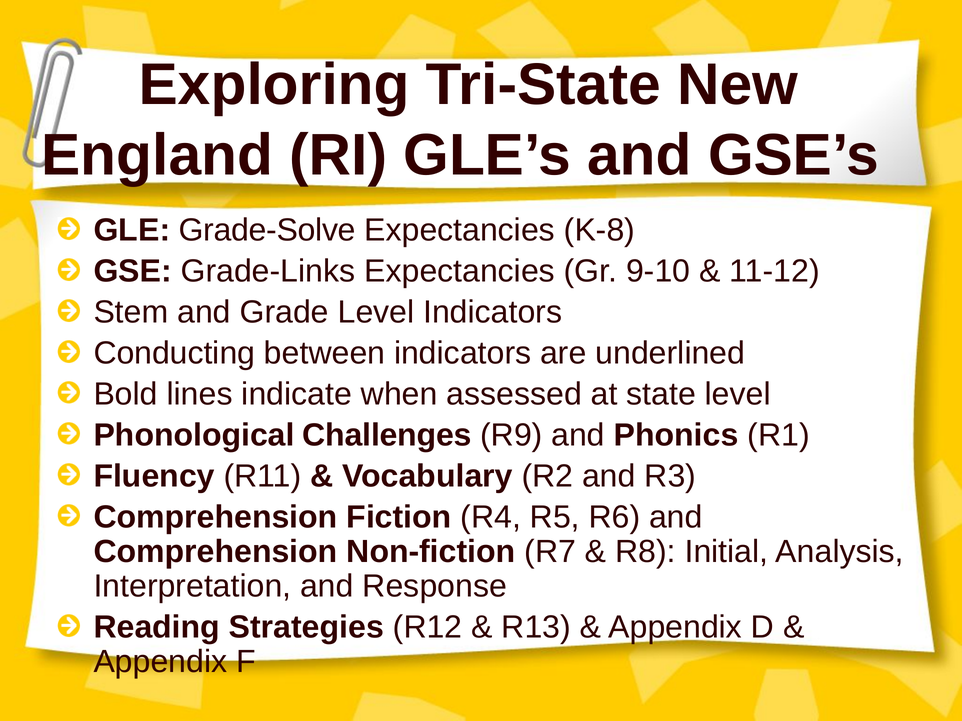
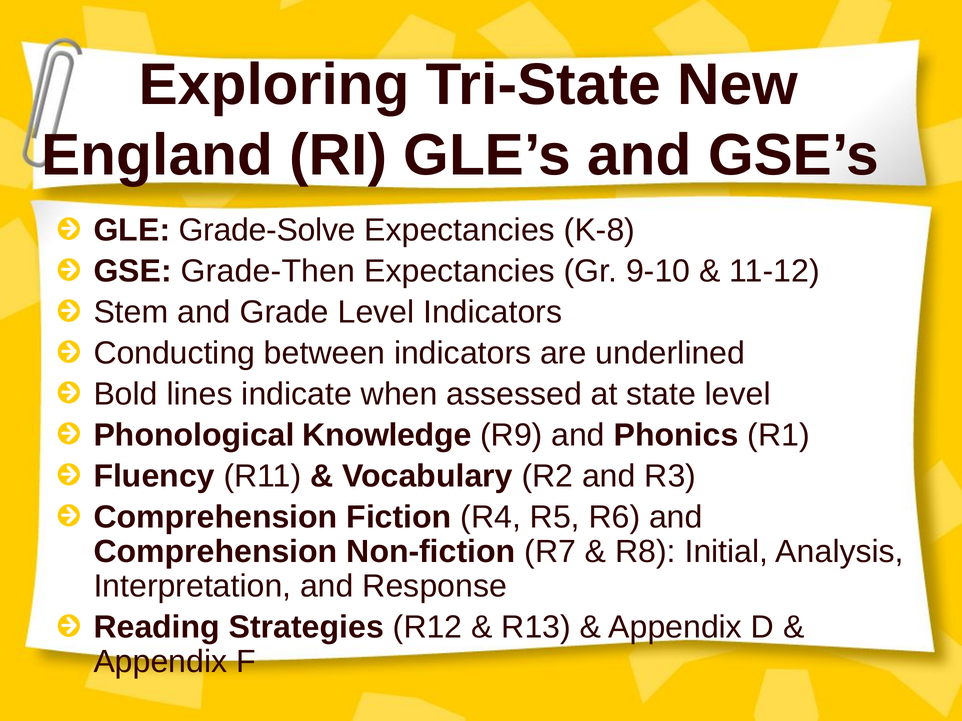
Grade-Links: Grade-Links -> Grade-Then (268, 271)
Challenges: Challenges -> Knowledge (387, 435)
